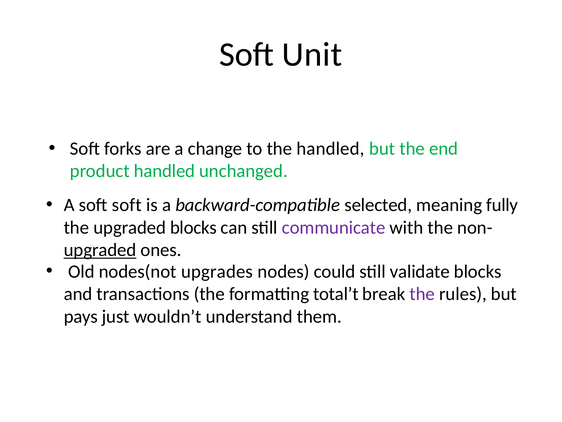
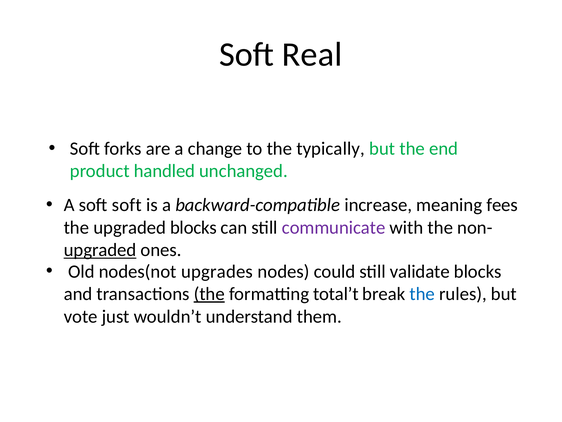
Unit: Unit -> Real (312, 54)
the handled: handled -> typically (331, 148)
selected: selected -> increase (378, 205)
fully: fully -> fees (502, 205)
the underline: none -> present (209, 294)
the colour: purple -> blue (422, 294)
pays: pays -> vote (81, 316)
